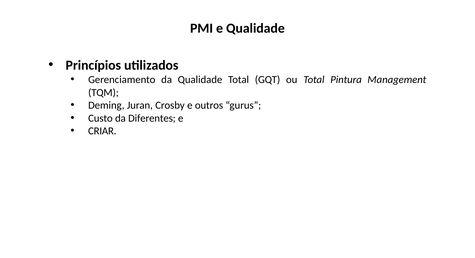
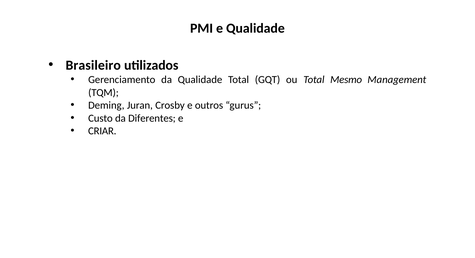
Princípios: Princípios -> Brasileiro (93, 65)
Pintura: Pintura -> Mesmo (346, 79)
